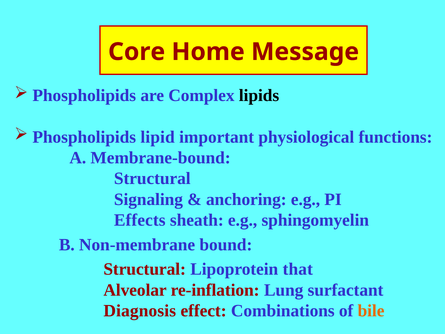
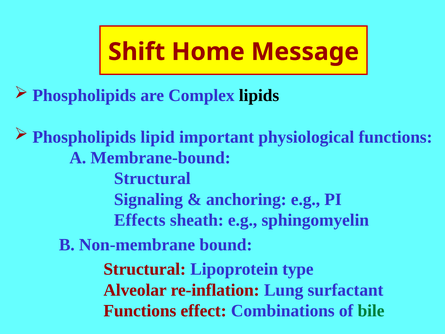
Core: Core -> Shift (137, 52)
that: that -> type (298, 269)
Diagnosis: Diagnosis -> Functions (140, 311)
bile colour: orange -> green (371, 311)
